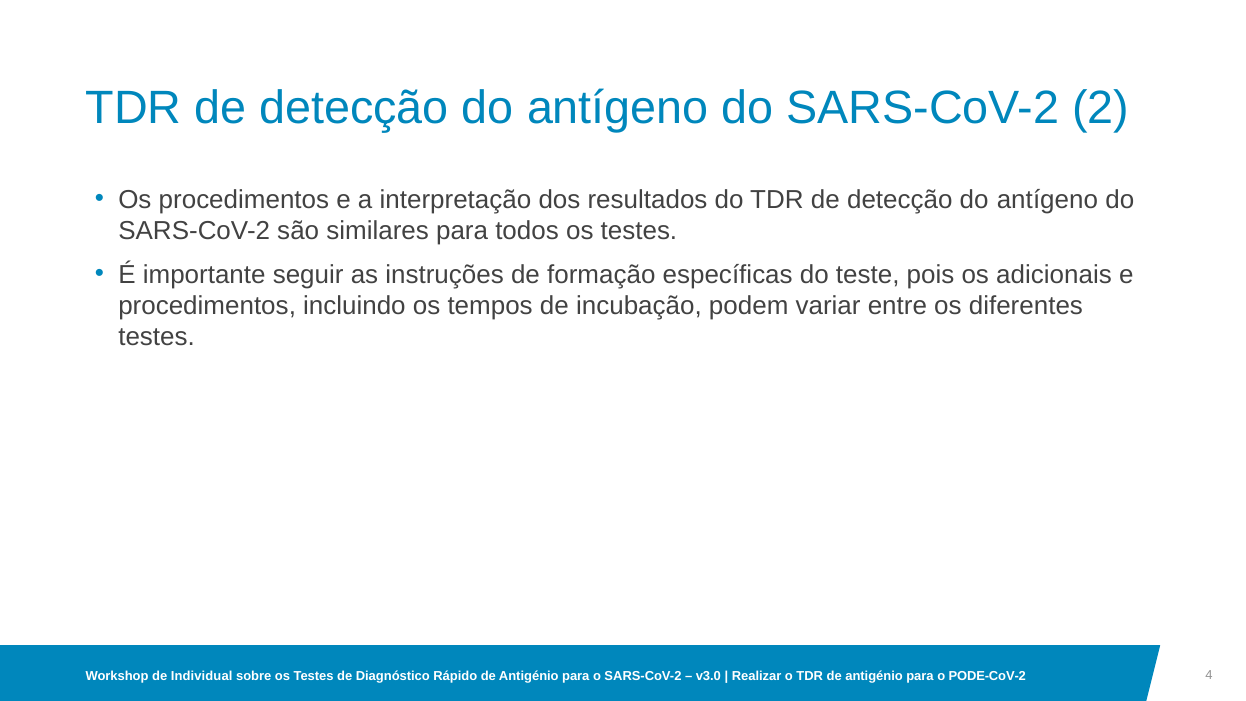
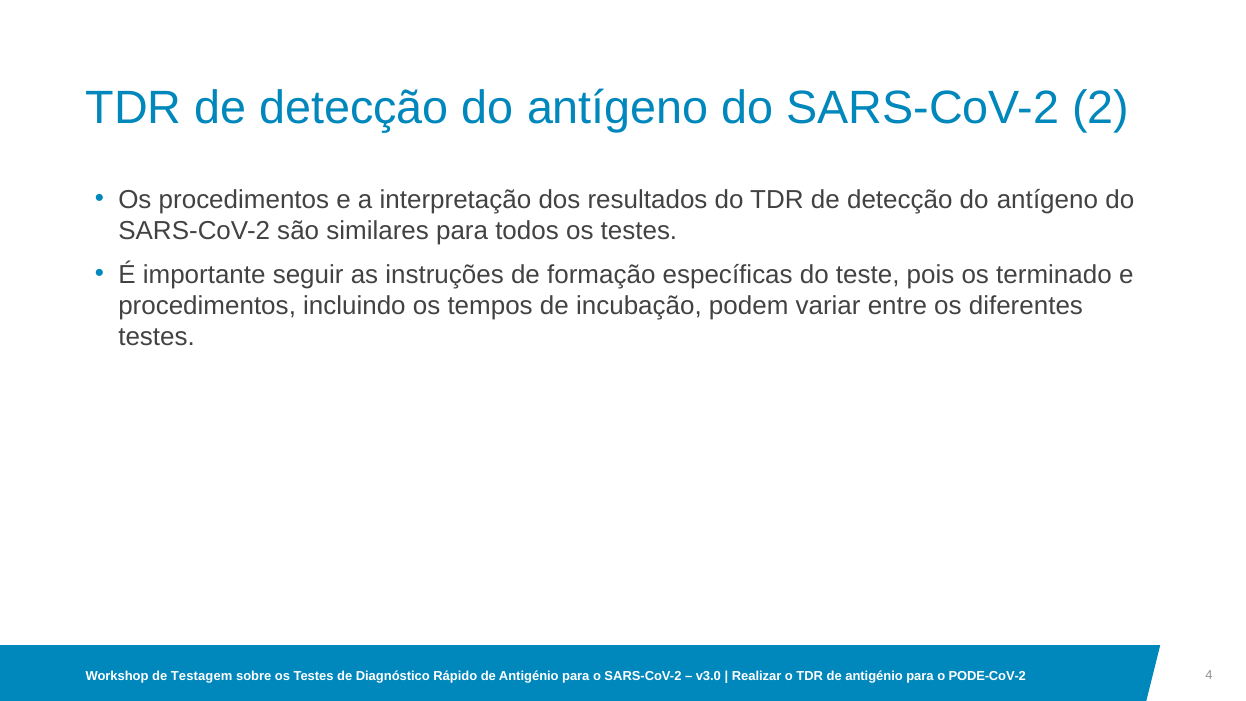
adicionais: adicionais -> terminado (1054, 275)
Individual: Individual -> Testagem (202, 676)
